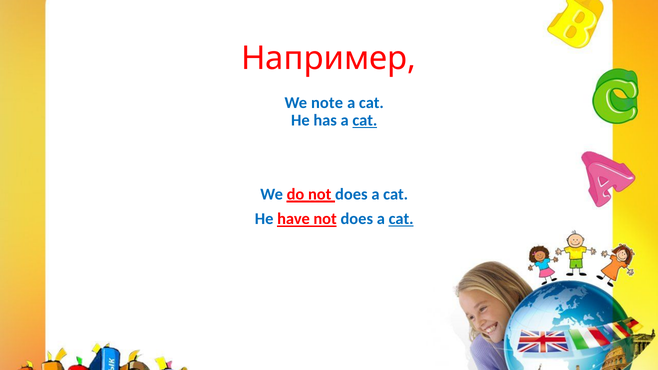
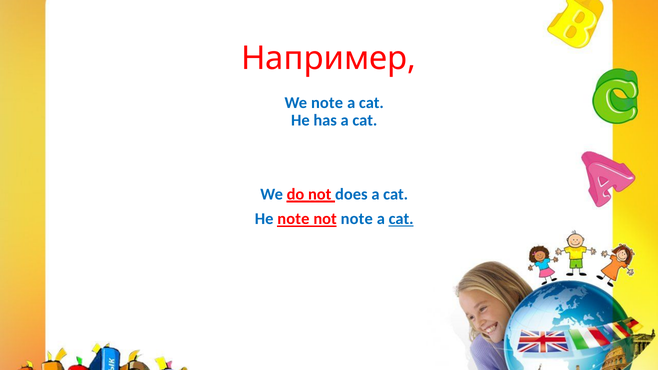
cat underline: present -> none (365, 121)
He have: have -> note (293, 219)
does: does -> note (357, 219)
